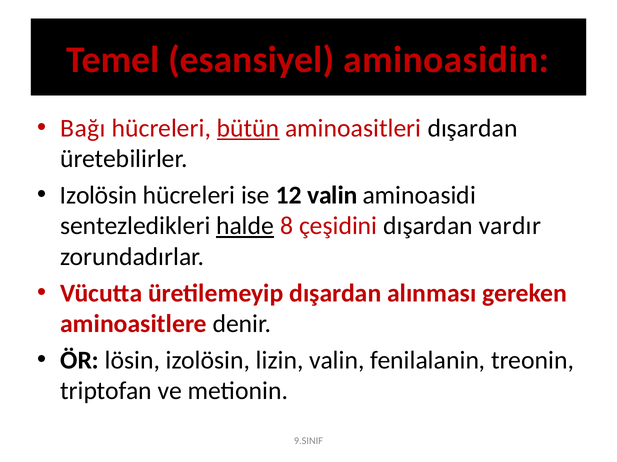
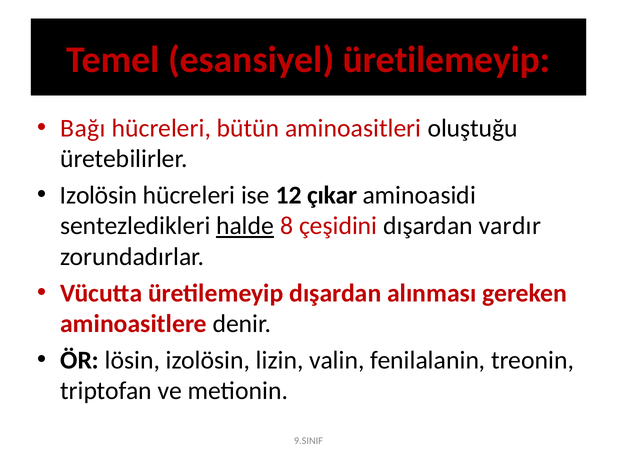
esansiyel aminoasidin: aminoasidin -> üretilemeyip (446, 60)
bütün underline: present -> none (248, 128)
aminoasitleri dışardan: dışardan -> oluştuğu (473, 128)
12 valin: valin -> çıkar (332, 195)
